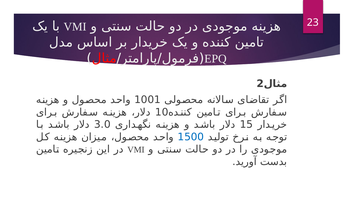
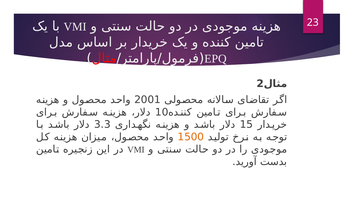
1001: 1001 -> 2001 (148, 100)
3.0: 3.0 -> 3.3 (102, 125)
1500 colour: blue -> orange (191, 137)
